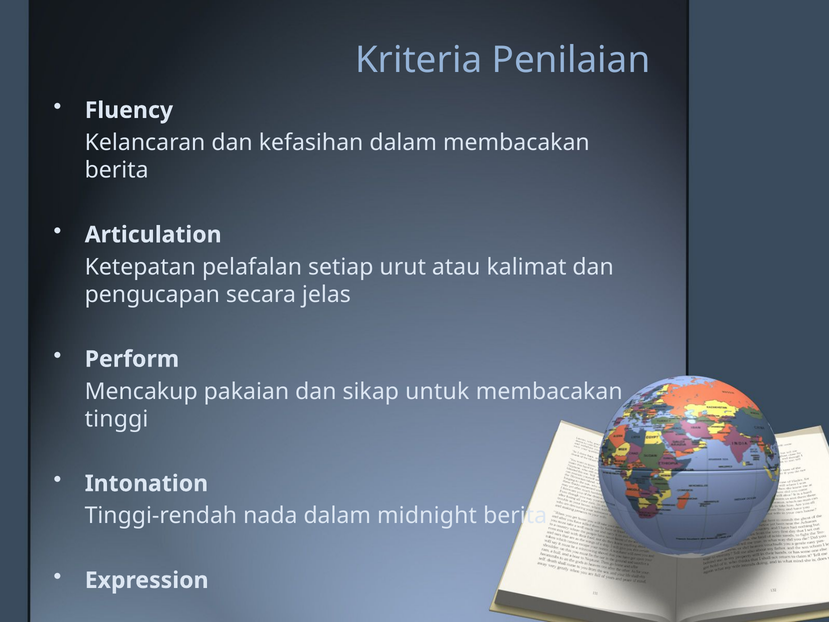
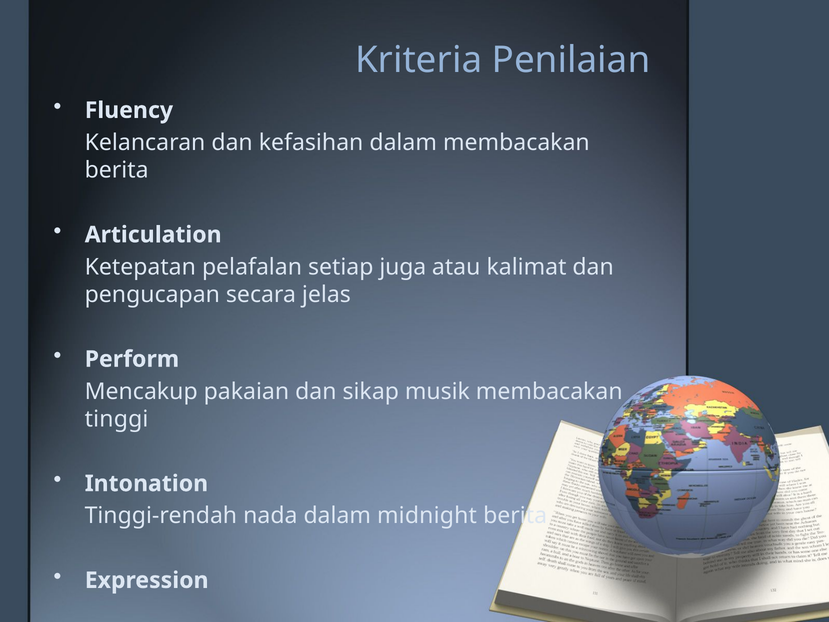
urut: urut -> juga (403, 267)
untuk: untuk -> musik (437, 391)
